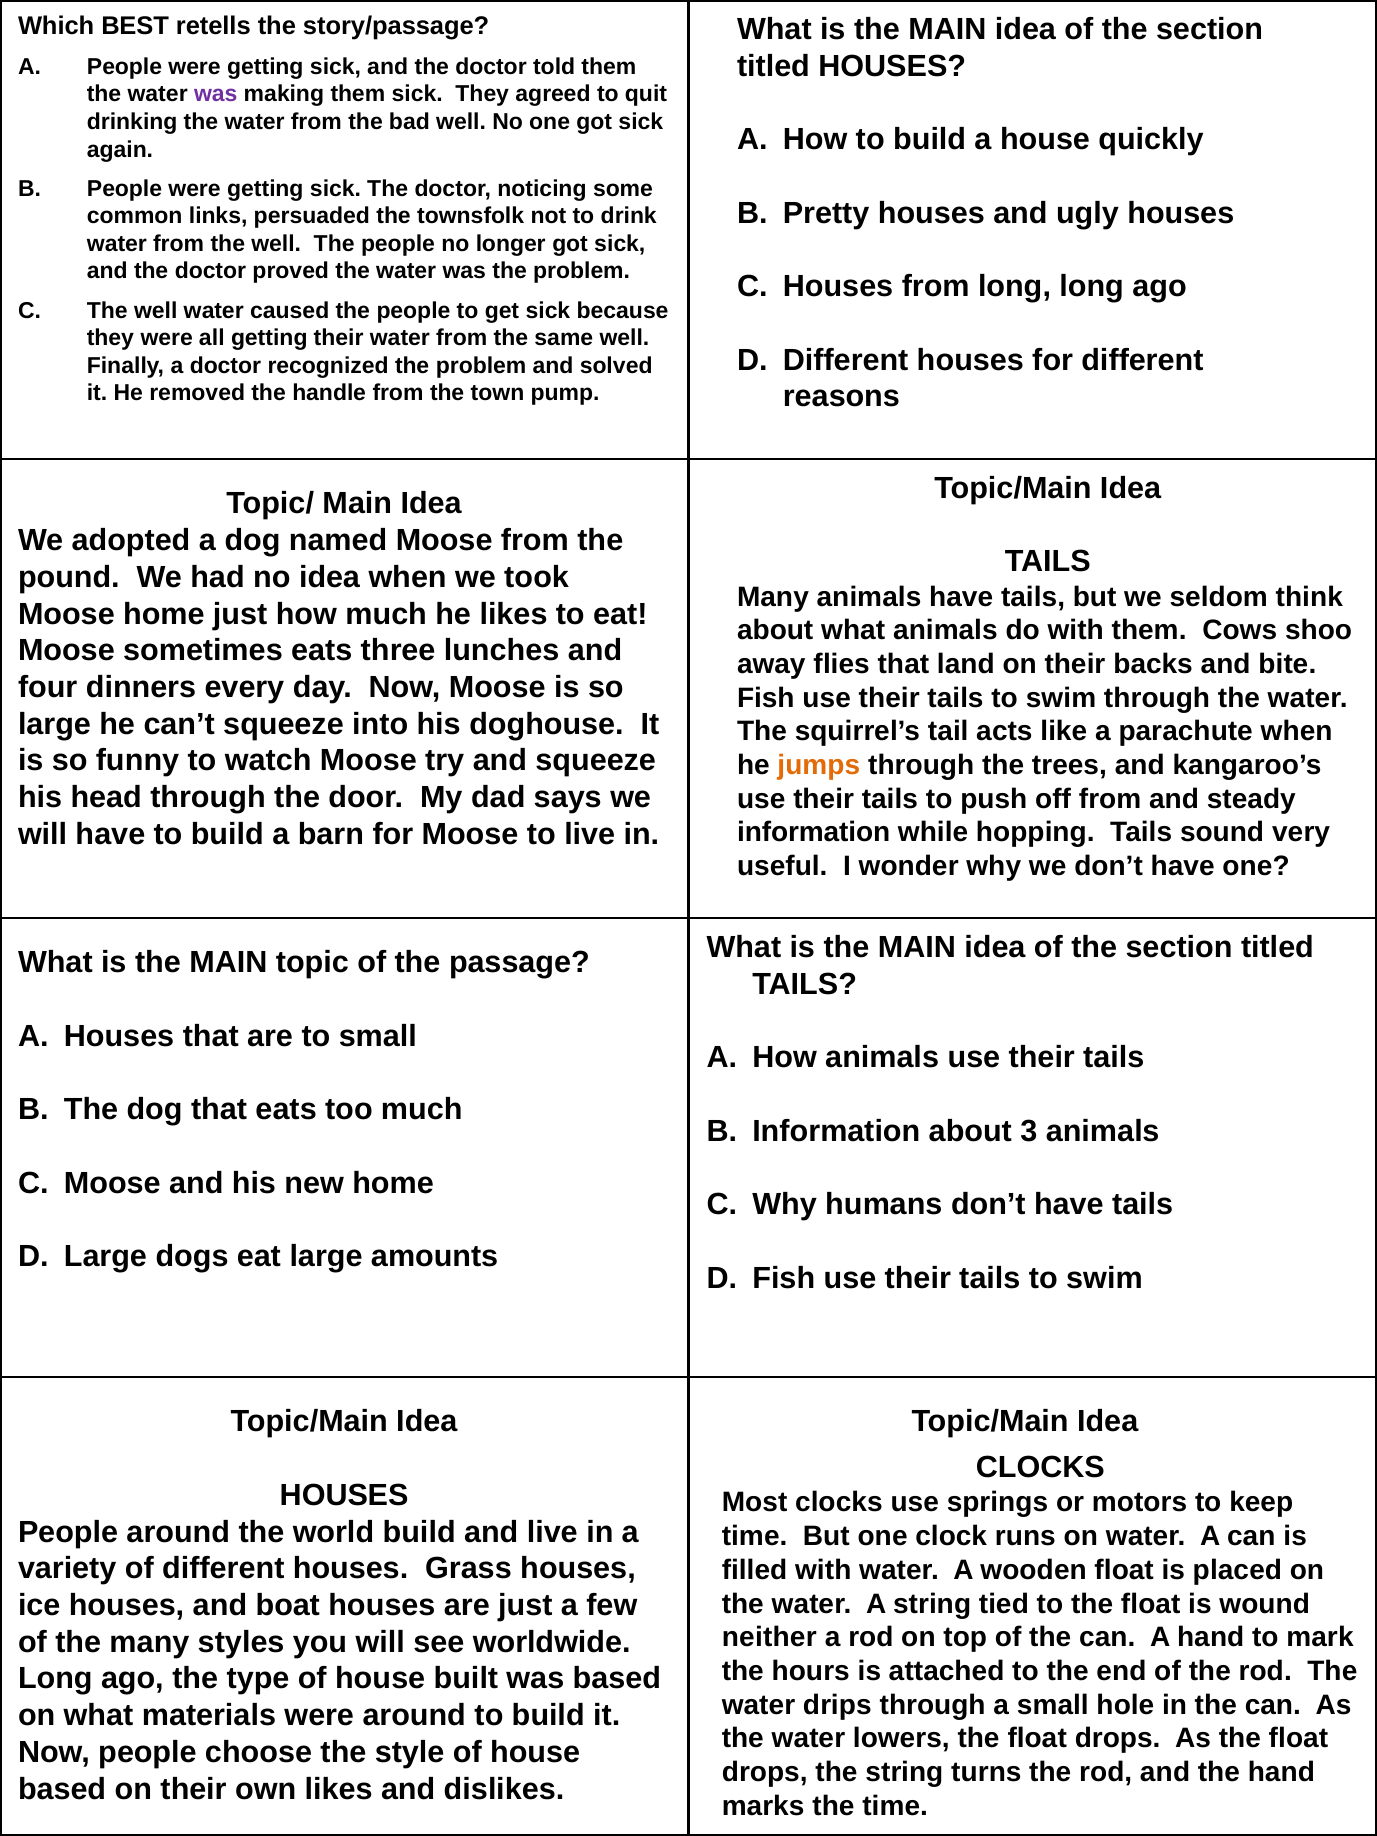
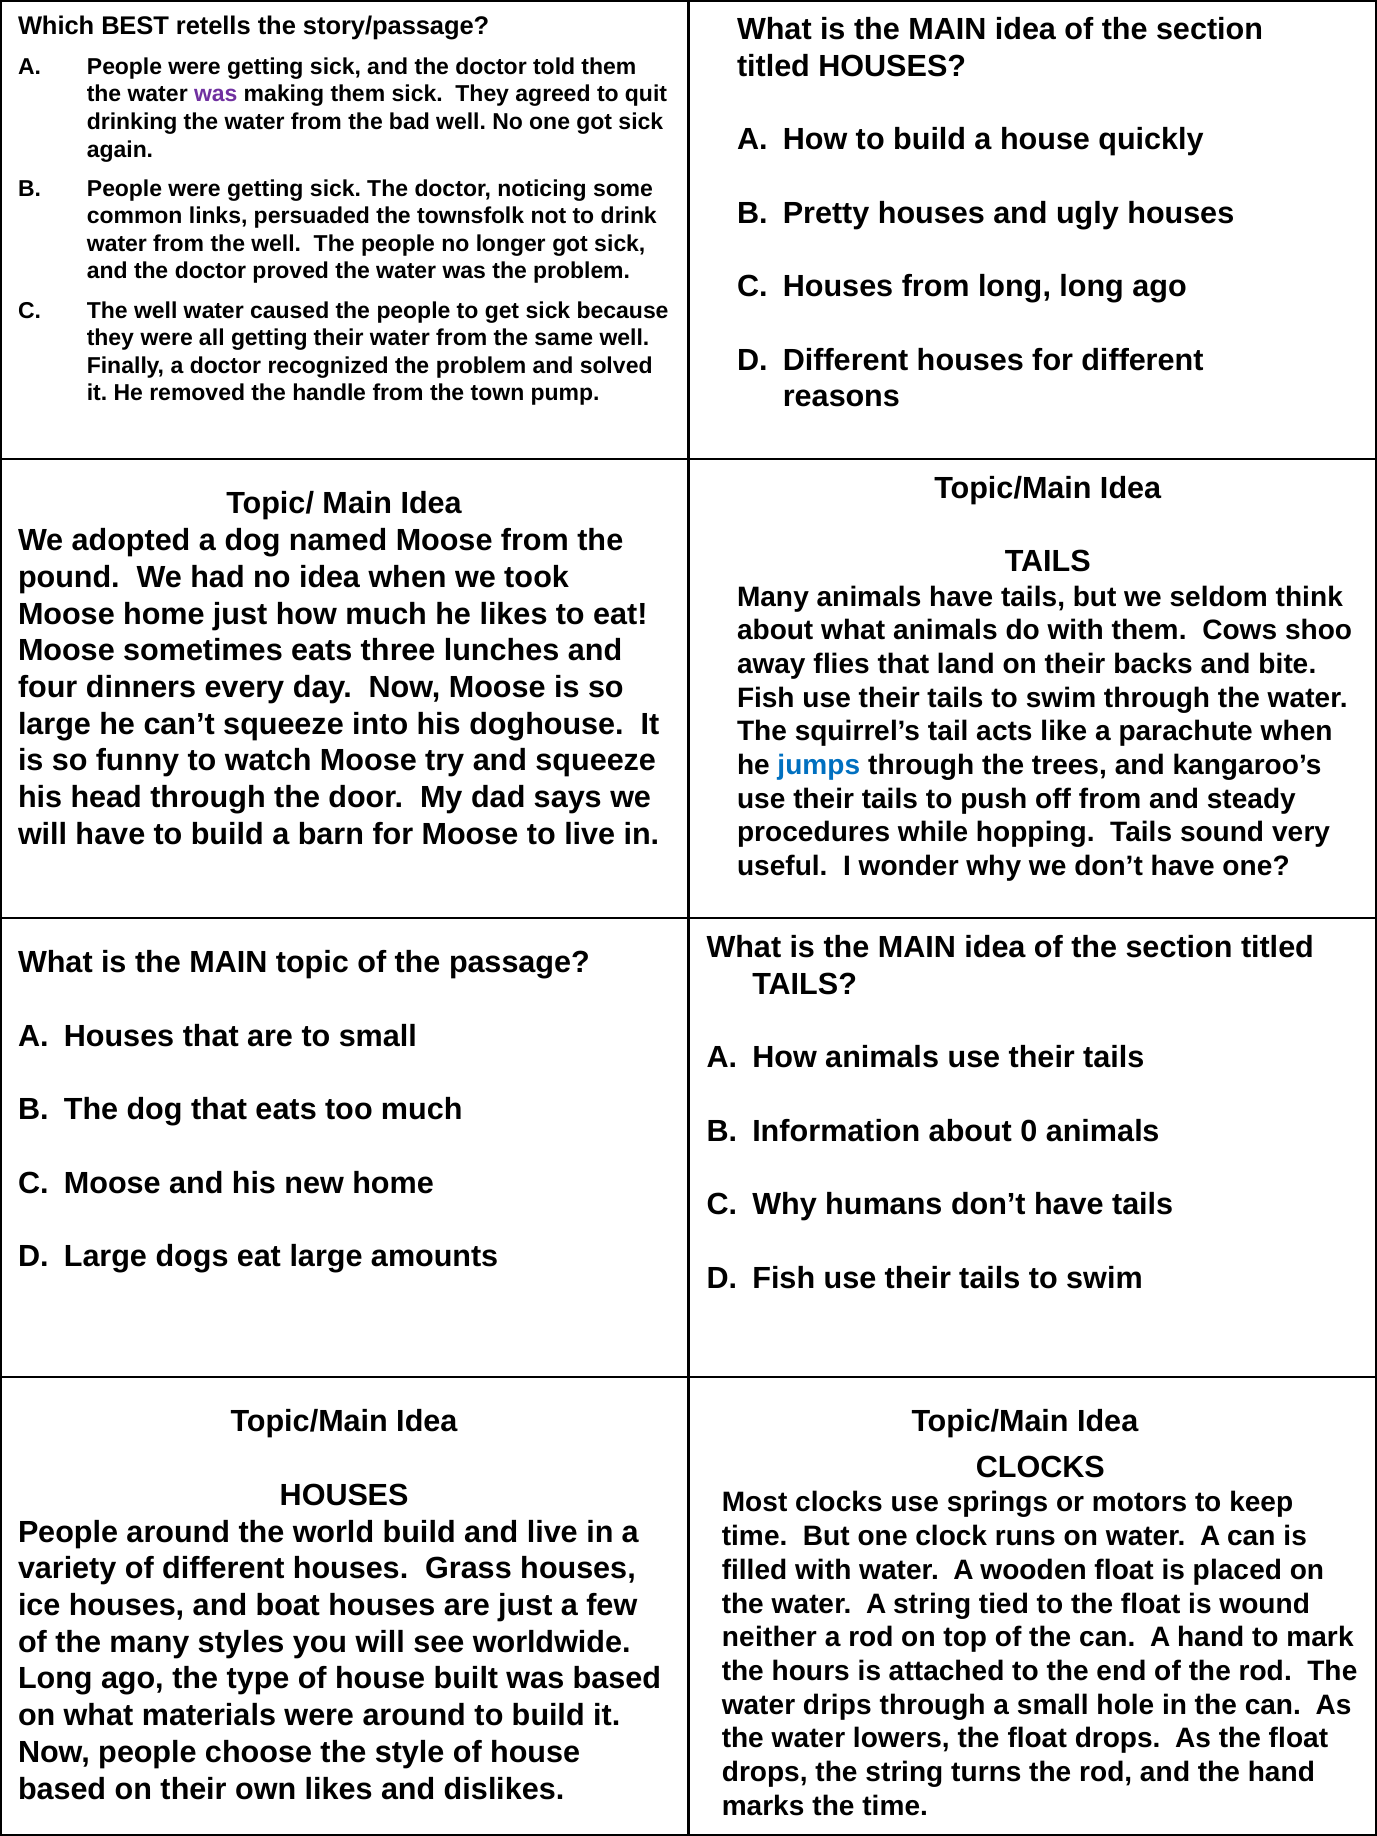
jumps colour: orange -> blue (819, 765)
information: information -> procedures (814, 833)
3: 3 -> 0 (1029, 1131)
